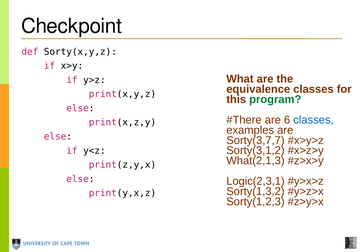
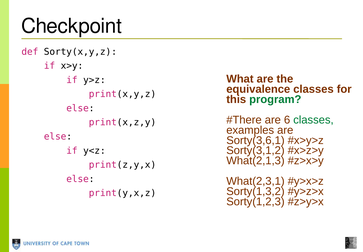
classes colour: blue -> green (313, 120)
Sorty(3,7,7: Sorty(3,7,7 -> Sorty(3,6,1 (255, 140)
Logic(2,3,1: Logic(2,3,1 -> What(2,3,1 (255, 181)
